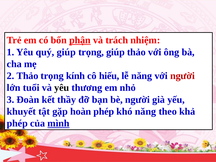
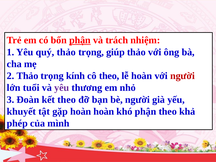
quý giúp: giúp -> thảo (66, 52)
cô hiếu: hiếu -> theo (109, 76)
lễ năng: năng -> hoàn (142, 76)
yêu colour: black -> purple (62, 88)
kết thầy: thầy -> theo (67, 100)
hoàn phép: phép -> hoàn (104, 111)
khó năng: năng -> phận (146, 111)
mình underline: present -> none (58, 123)
